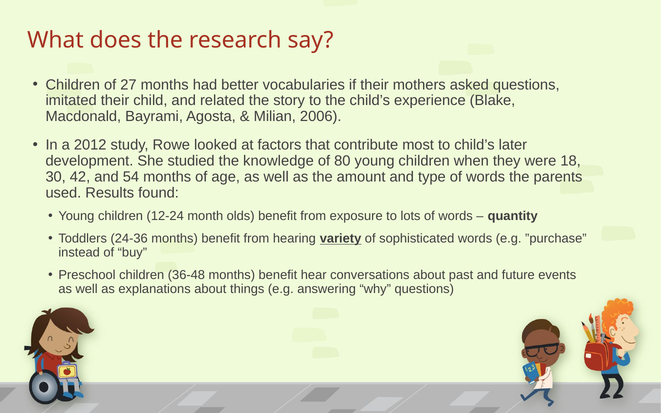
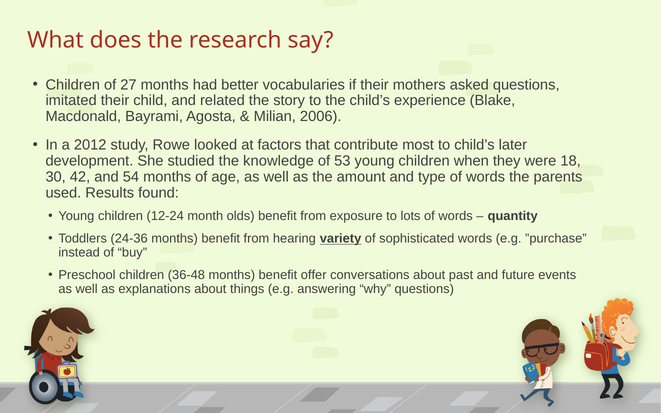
80: 80 -> 53 (342, 161)
hear: hear -> offer (314, 275)
